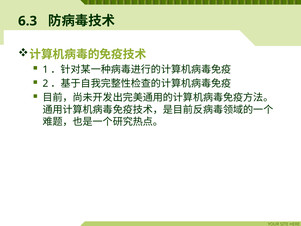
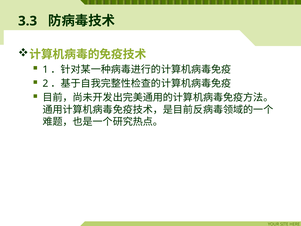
6.3: 6.3 -> 3.3 (28, 21)
